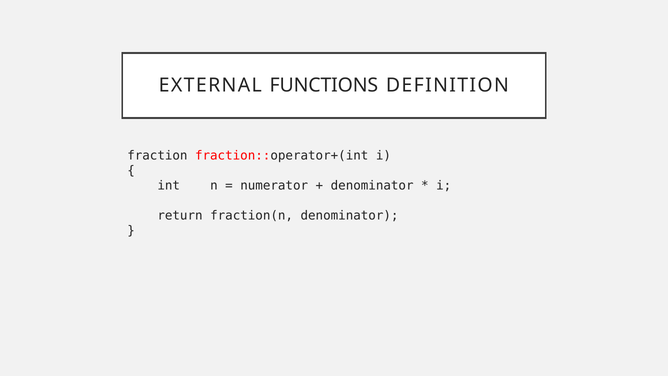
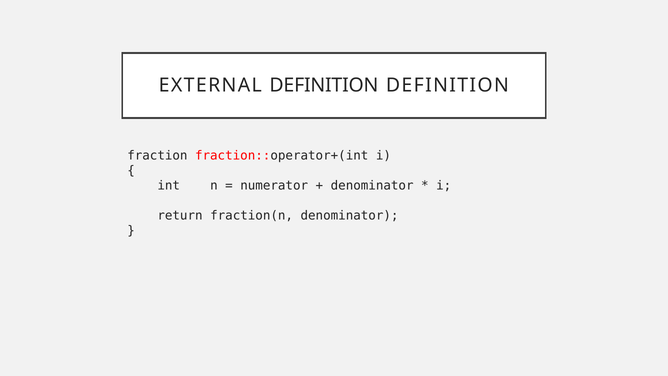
EXTERNAL FUNCTIONS: FUNCTIONS -> DEFINITION (324, 85)
